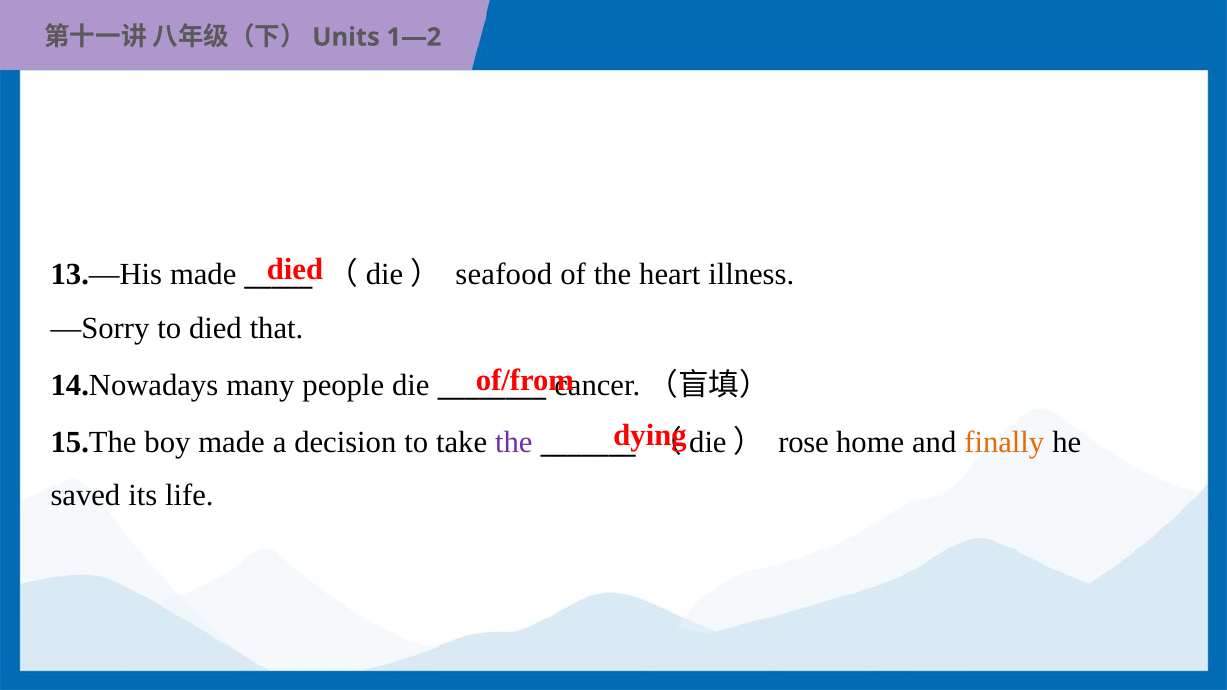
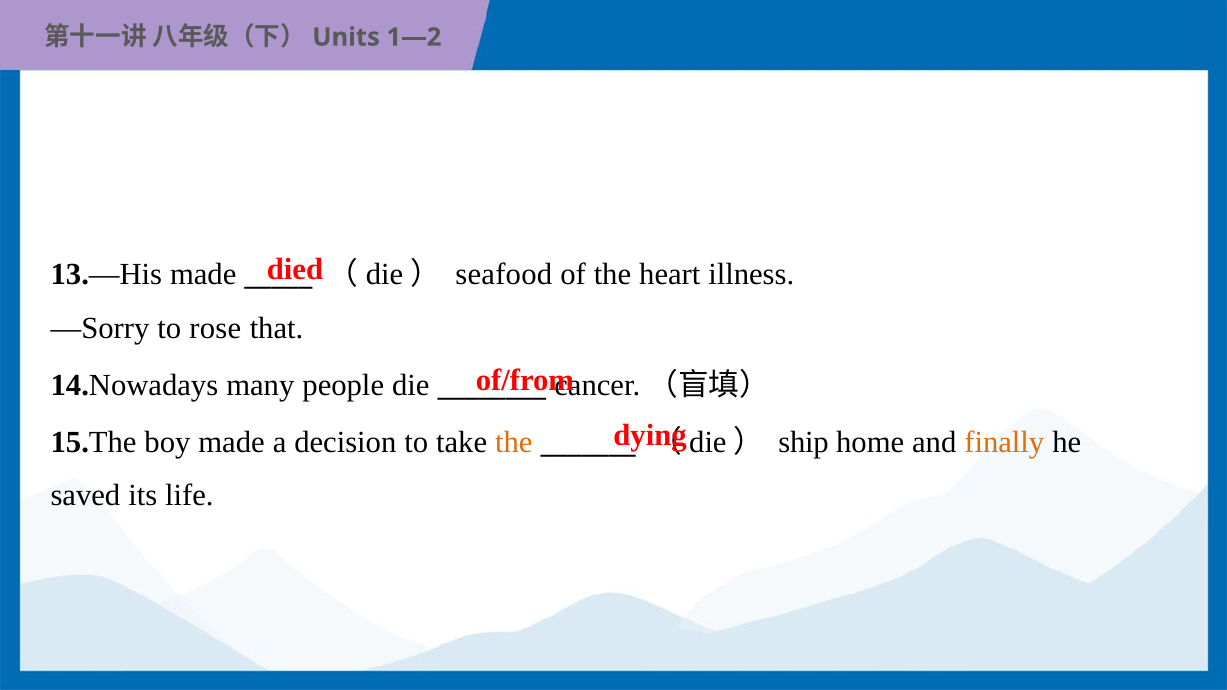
to died: died -> rose (215, 328)
the colour: purple -> orange (514, 442)
rose: rose -> ship (804, 442)
